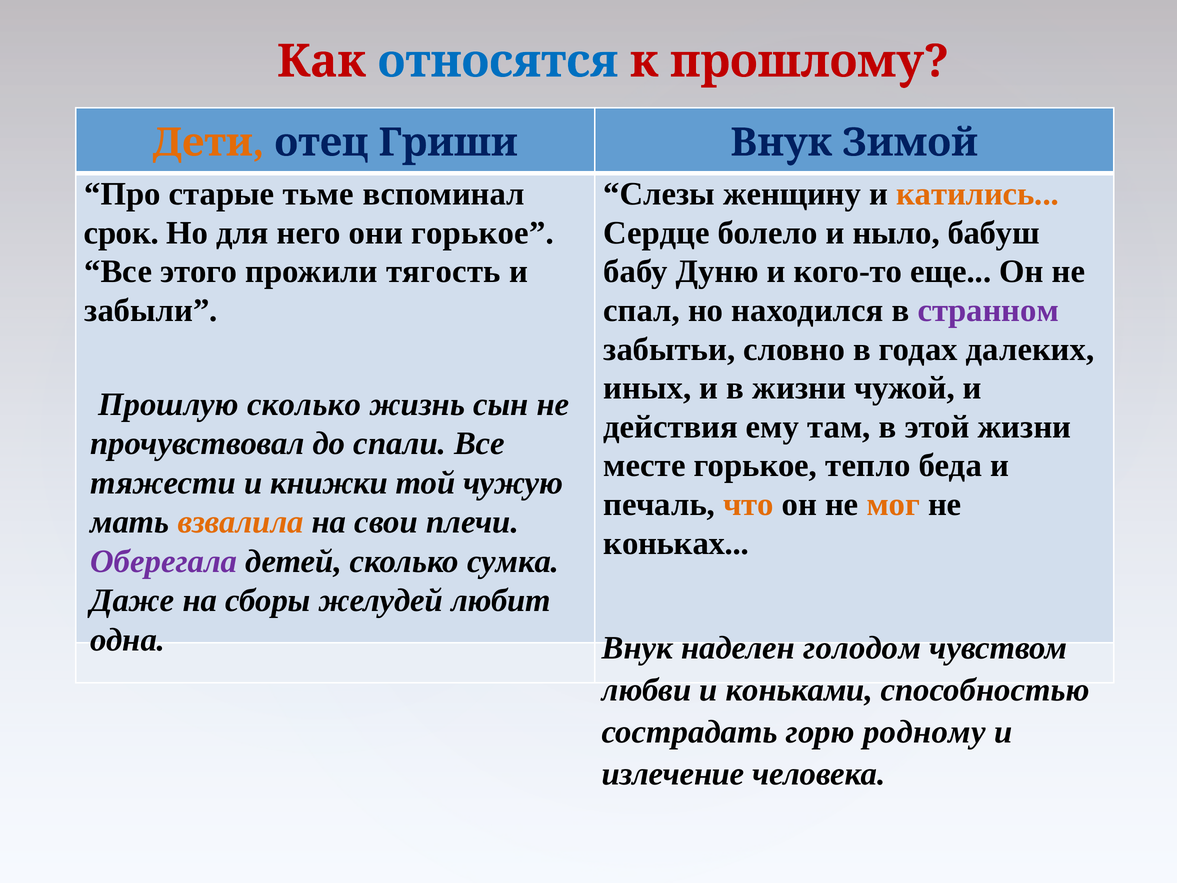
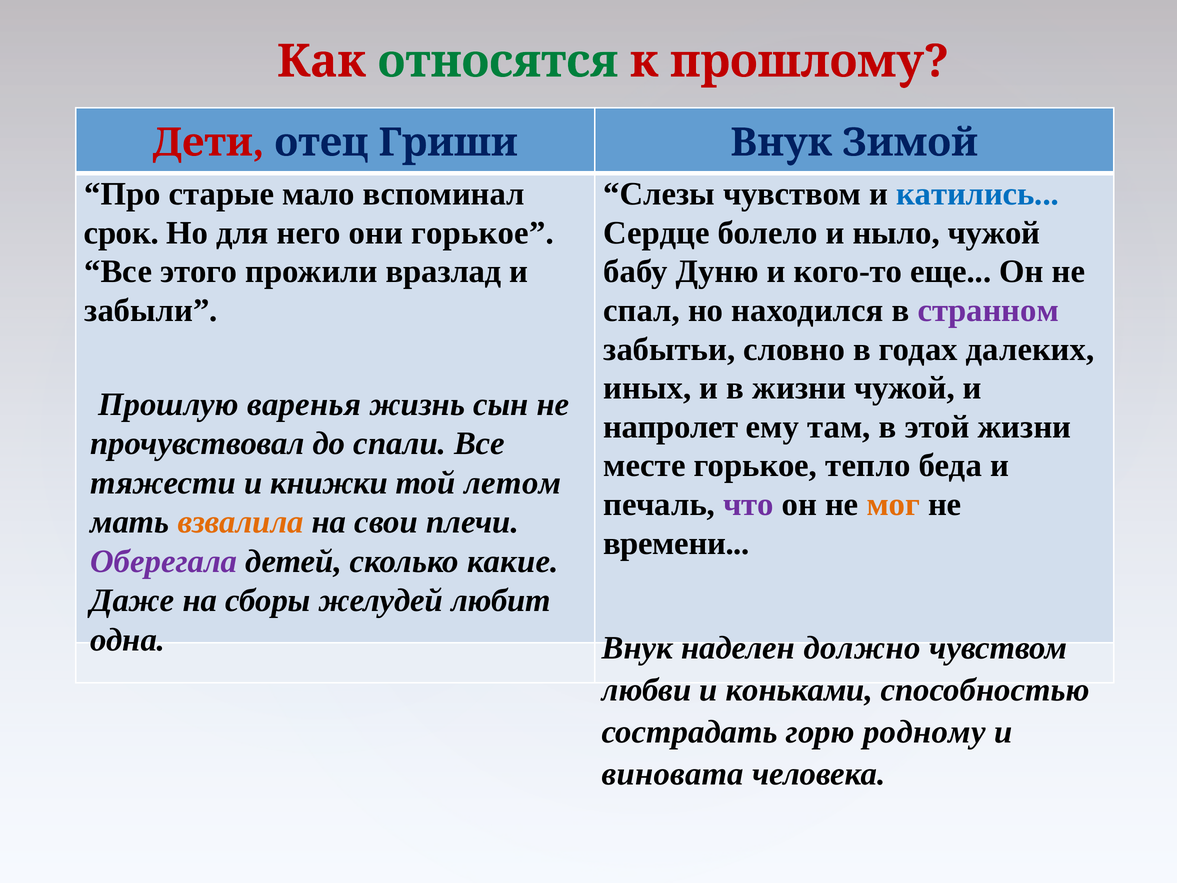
относятся colour: blue -> green (498, 61)
Дети colour: orange -> red (208, 143)
тьме: тьме -> мало (319, 194)
Слезы женщину: женщину -> чувством (792, 194)
катились colour: orange -> blue (978, 194)
ныло бабуш: бабуш -> чужой (994, 233)
тягость: тягость -> вразлад (444, 272)
Прошлую сколько: сколько -> варенья (304, 404)
действия: действия -> напролет (671, 427)
чужую: чужую -> летом (513, 483)
что colour: orange -> purple (748, 504)
коньках: коньках -> времени (676, 543)
сумка: сумка -> какие (513, 561)
голодом: голодом -> должно (862, 648)
излечение: излечение -> виновата (673, 774)
